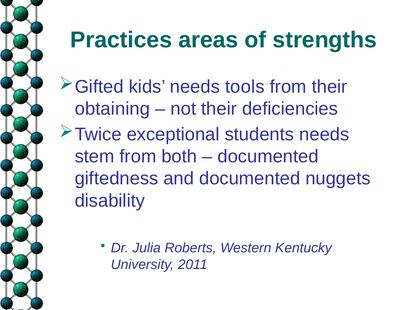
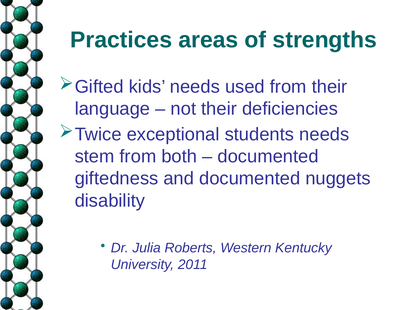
tools: tools -> used (245, 87)
obtaining: obtaining -> language (112, 109)
